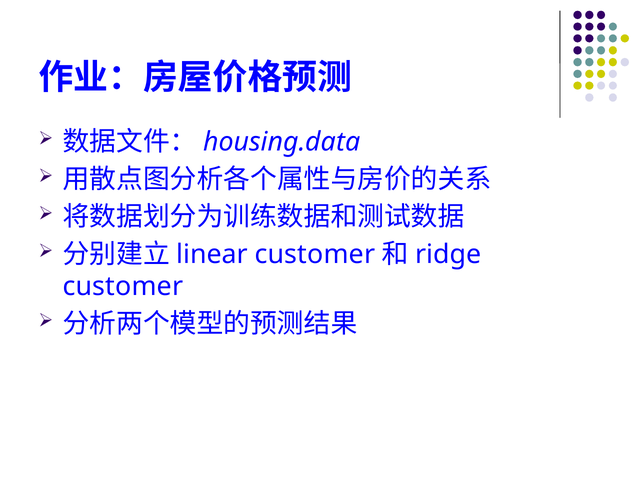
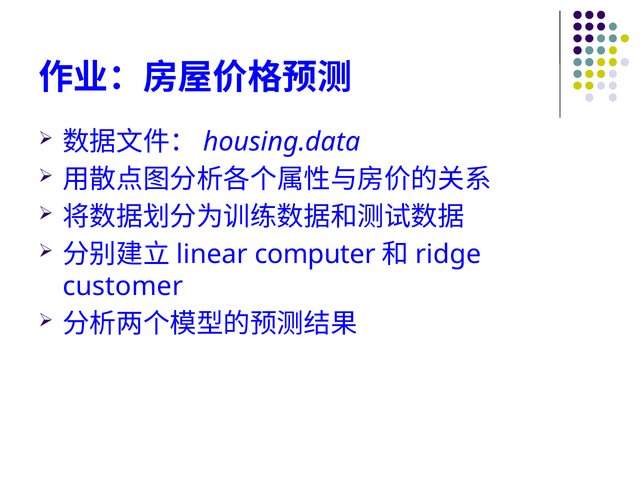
customer: customer -> computer (315, 255)
